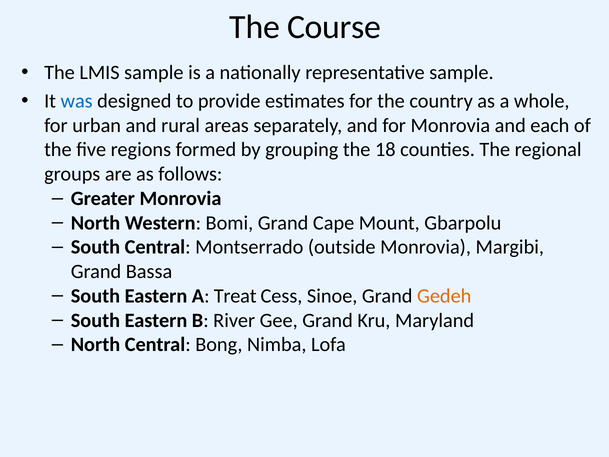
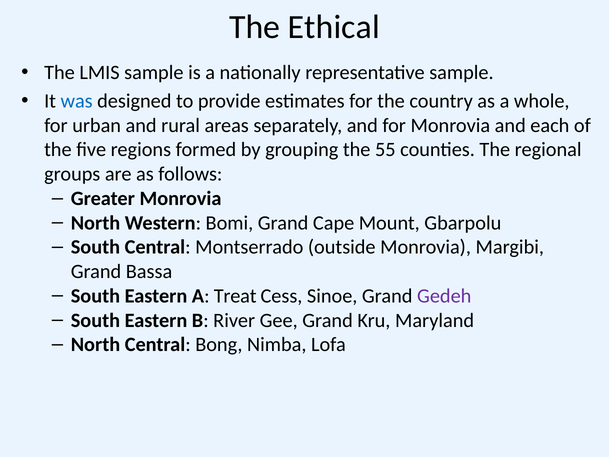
Course: Course -> Ethical (334, 27)
18: 18 -> 55 (385, 150)
Gedeh colour: orange -> purple (444, 296)
